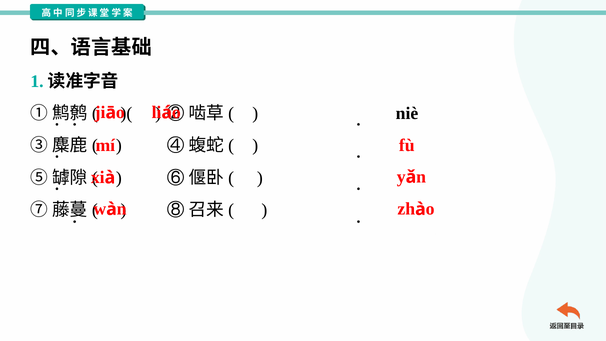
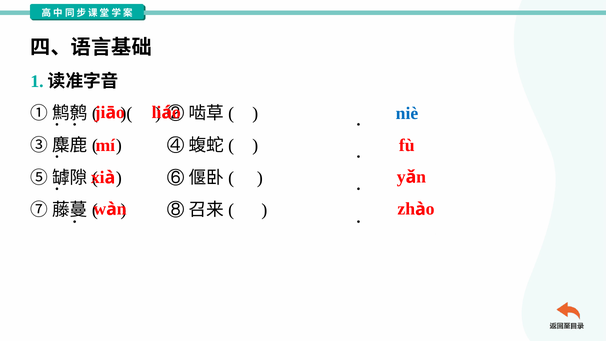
niè colour: black -> blue (407, 113)
